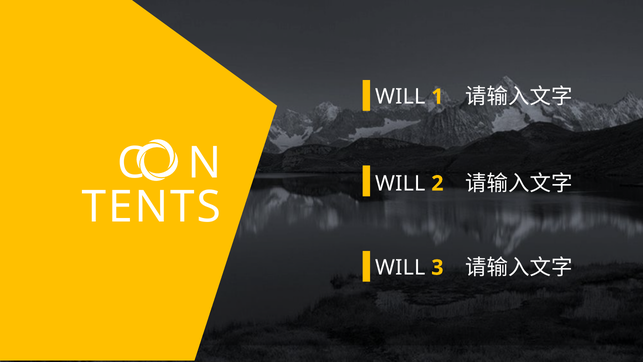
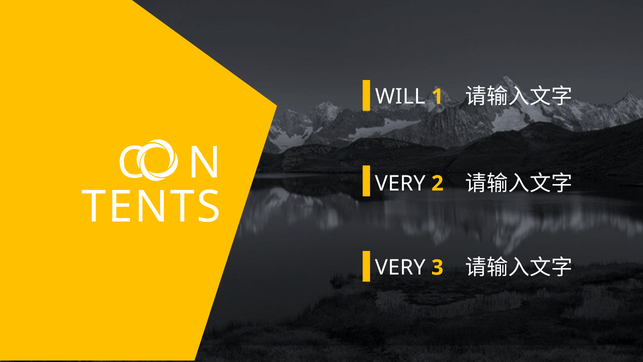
WILL: WILL -> VERY (400, 183)
WILL: WILL -> VERY (400, 267)
